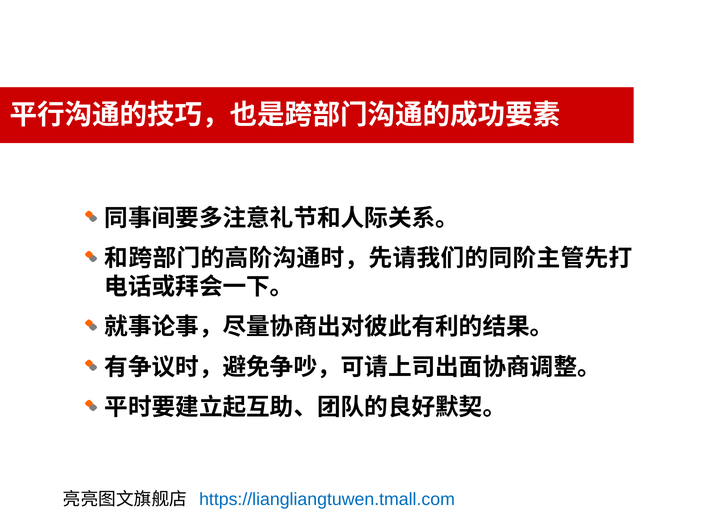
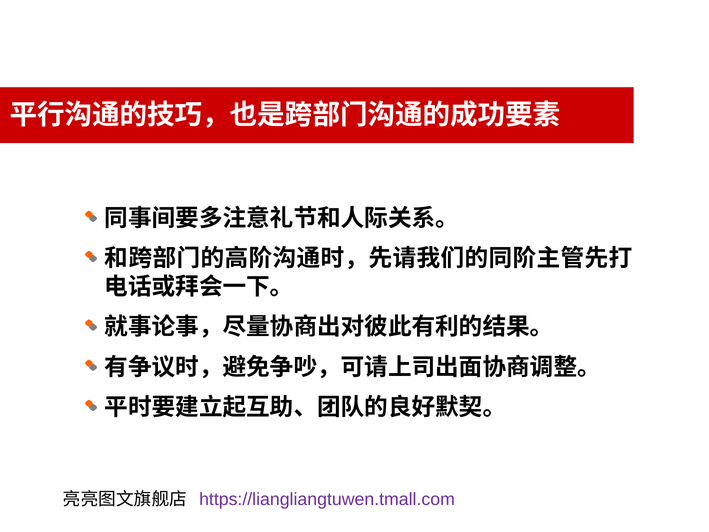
https://liangliangtuwen.tmall.com colour: blue -> purple (327, 499)
